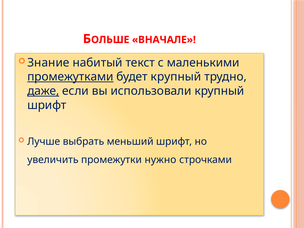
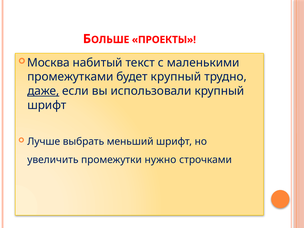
ВНАЧАЛЕ: ВНАЧАЛЕ -> ПРОЕКТЫ (164, 40)
Знание: Знание -> Москва (48, 63)
промежутками underline: present -> none (70, 77)
